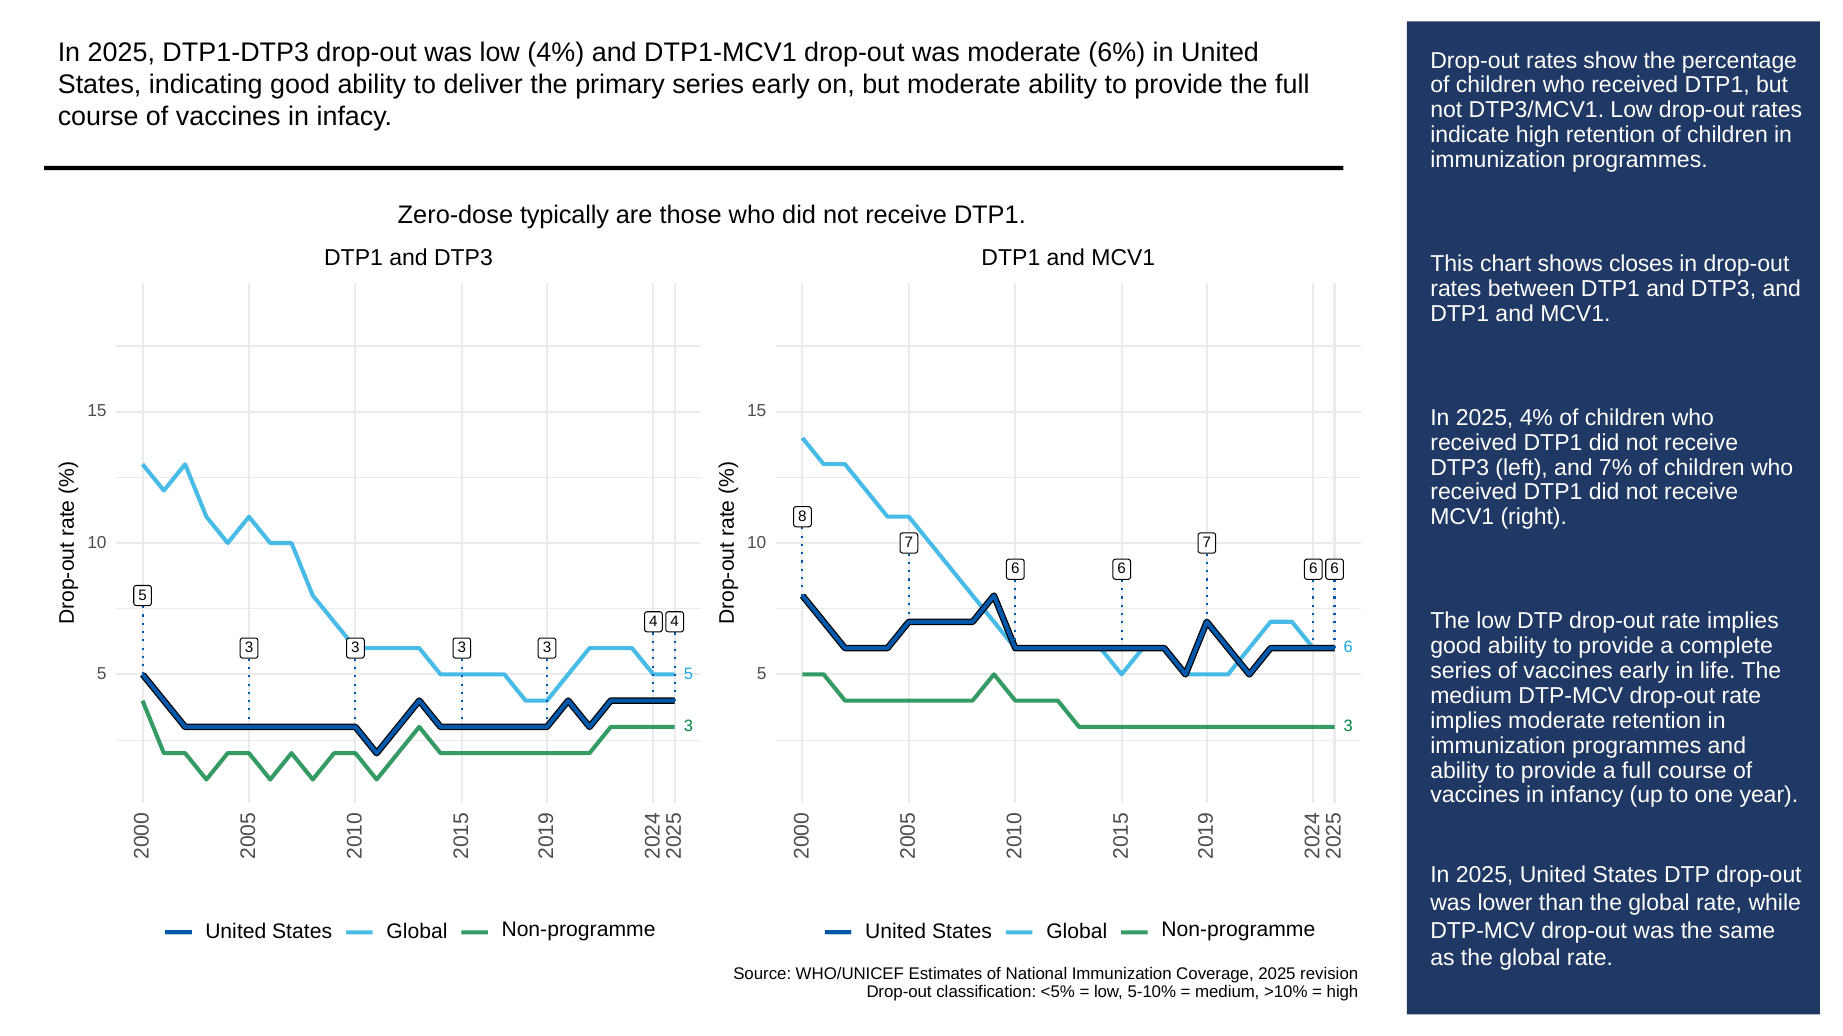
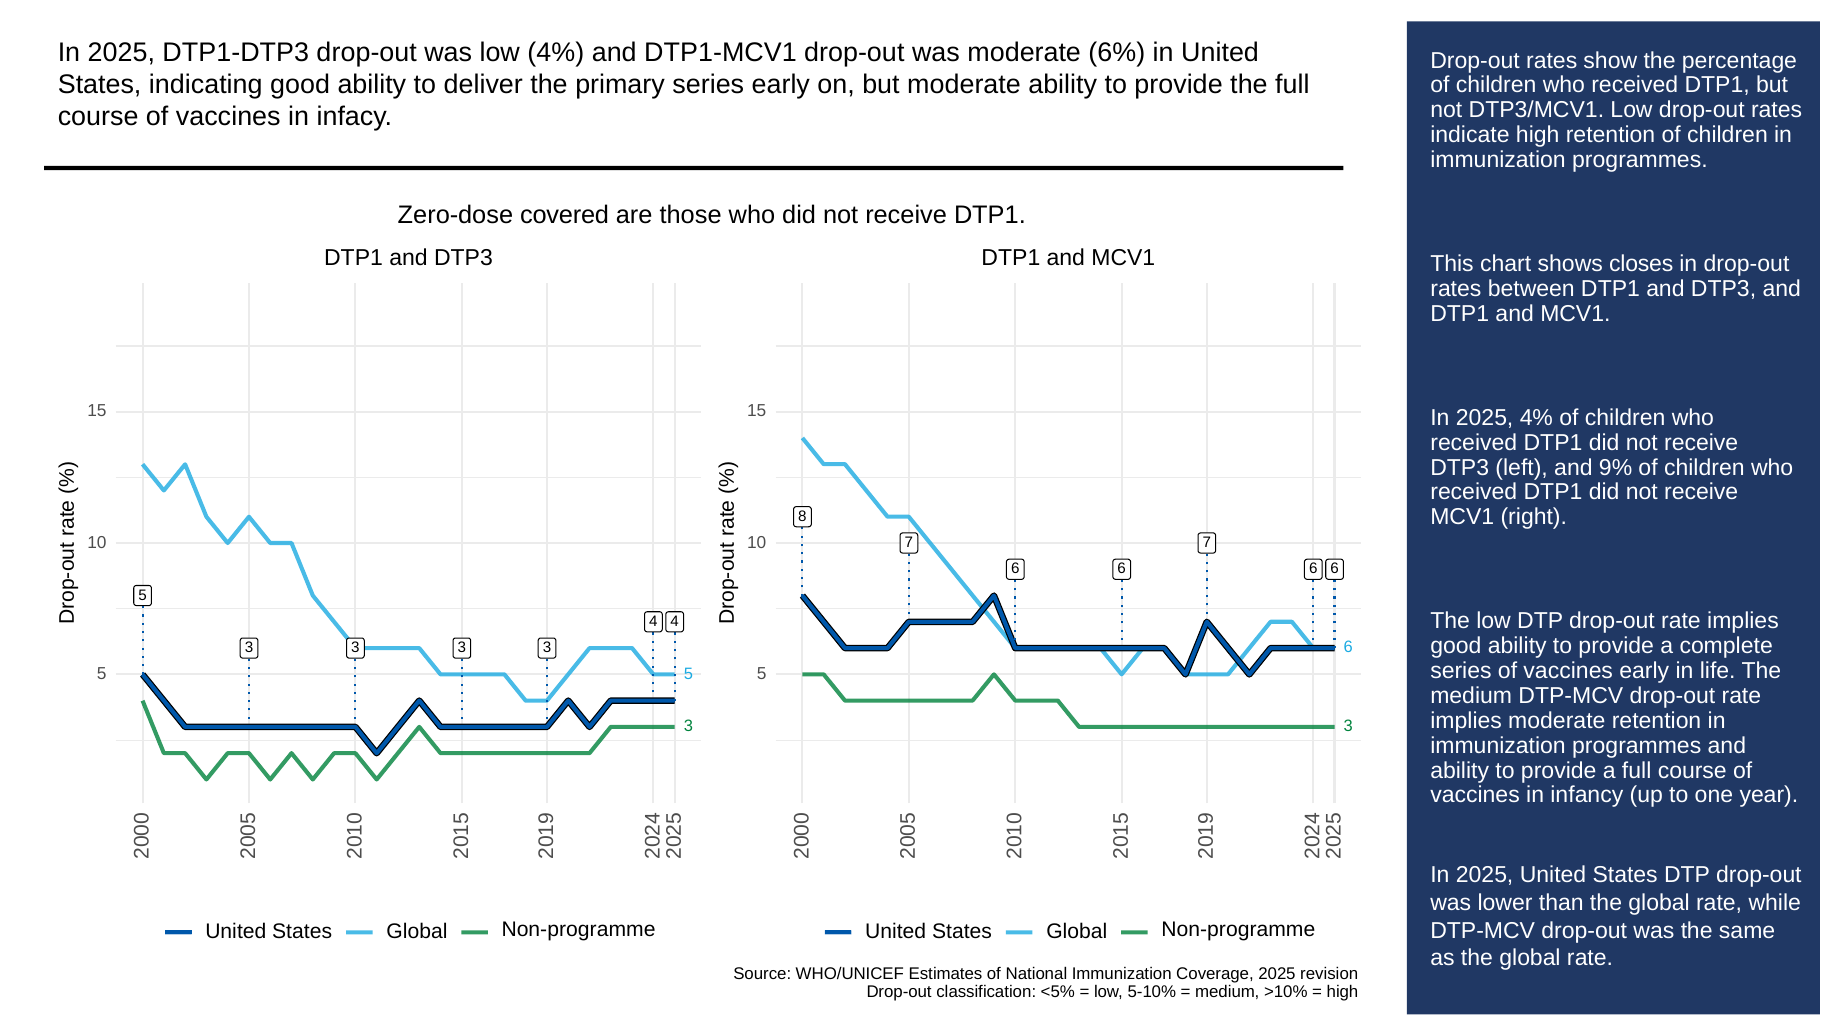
typically: typically -> covered (565, 215)
7%: 7% -> 9% (1616, 468)
